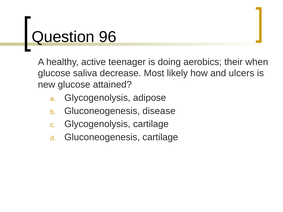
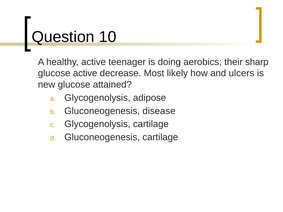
96: 96 -> 10 (108, 37)
when: when -> sharp (257, 62)
glucose saliva: saliva -> active (85, 73)
